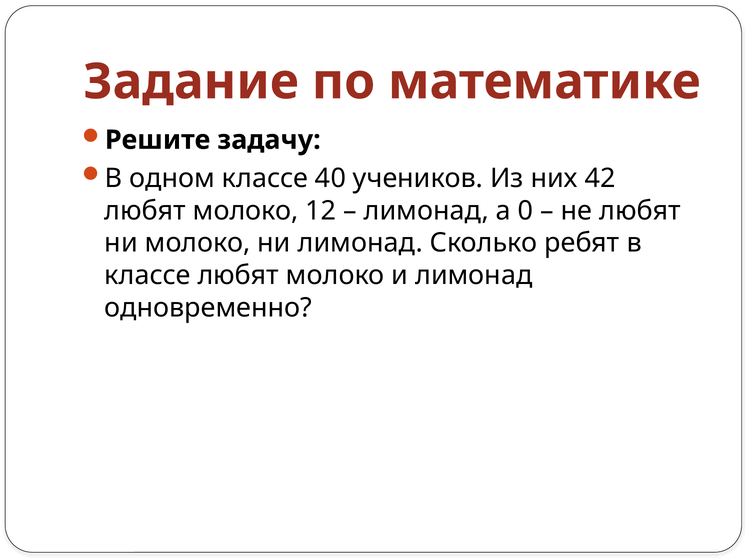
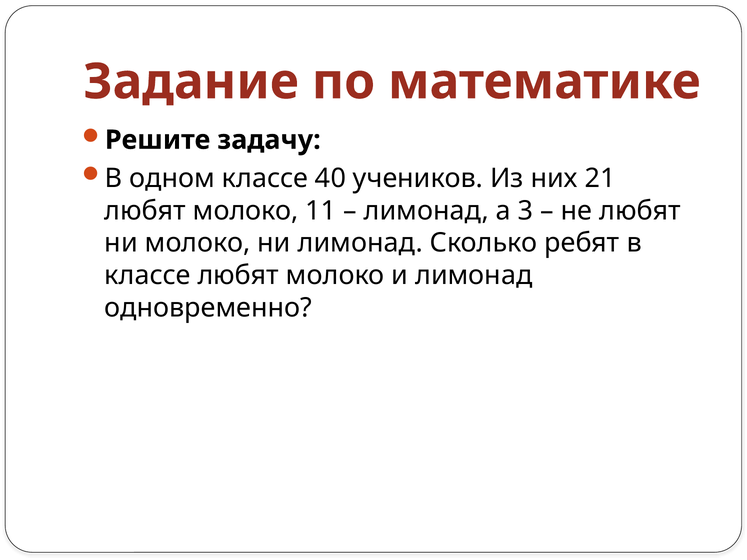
42: 42 -> 21 (600, 178)
12: 12 -> 11 (321, 211)
0: 0 -> 3 (526, 211)
